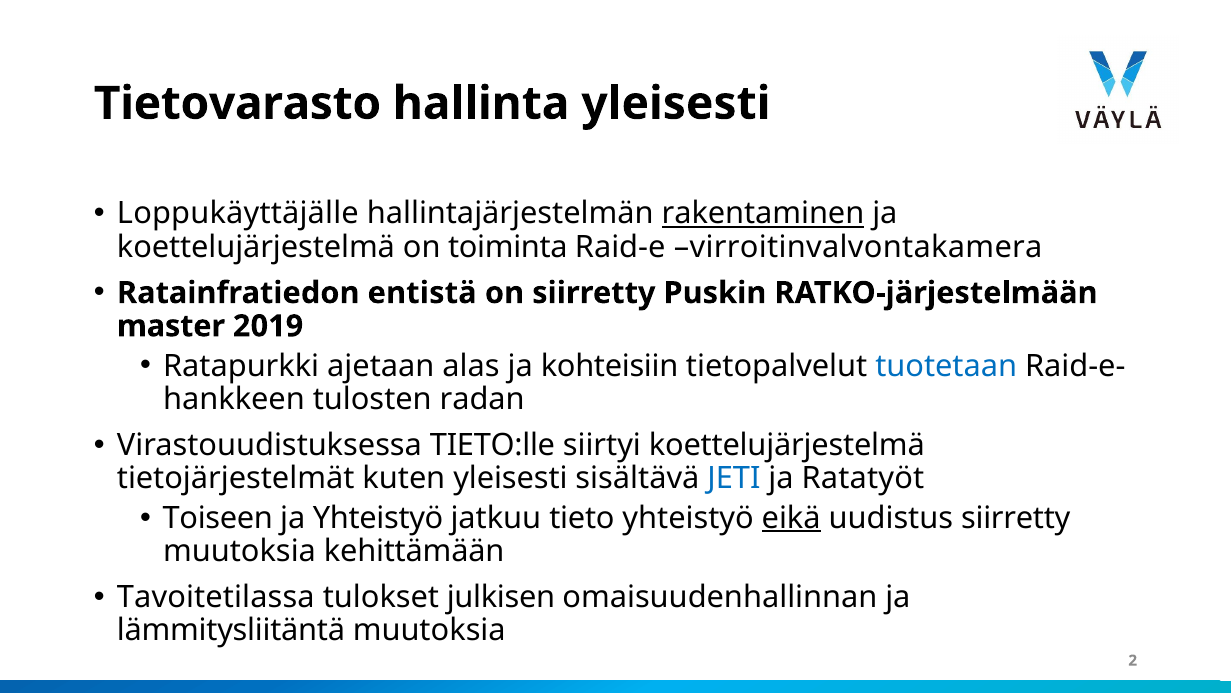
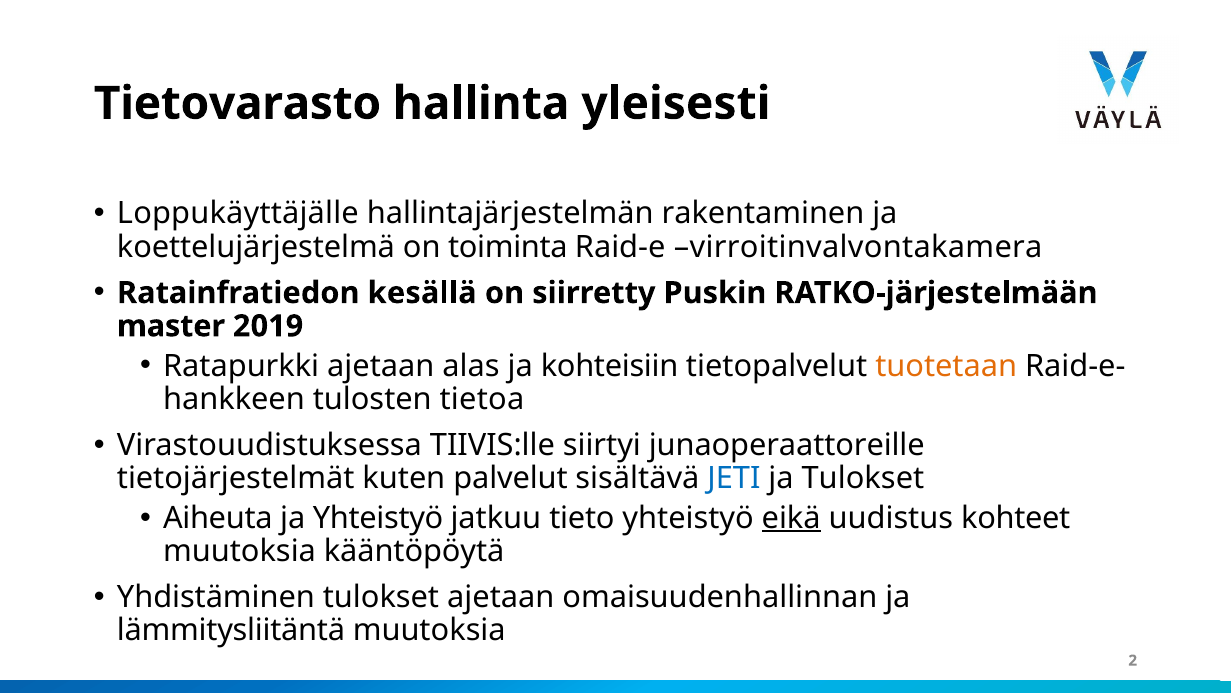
rakentaminen underline: present -> none (763, 213)
entistä: entistä -> kesällä (422, 293)
tuotetaan colour: blue -> orange (946, 366)
radan: radan -> tietoa (482, 399)
TIETO:lle: TIETO:lle -> TIIVIS:lle (492, 445)
siirtyi koettelujärjestelmä: koettelujärjestelmä -> junaoperaattoreille (787, 445)
kuten yleisesti: yleisesti -> palvelut (510, 478)
ja Ratatyöt: Ratatyöt -> Tulokset (863, 478)
Toiseen: Toiseen -> Aiheuta (218, 518)
uudistus siirretty: siirretty -> kohteet (1016, 518)
kehittämään: kehittämään -> kääntöpöytä (414, 551)
Tavoitetilassa: Tavoitetilassa -> Yhdistäminen (216, 597)
tulokset julkisen: julkisen -> ajetaan (501, 597)
